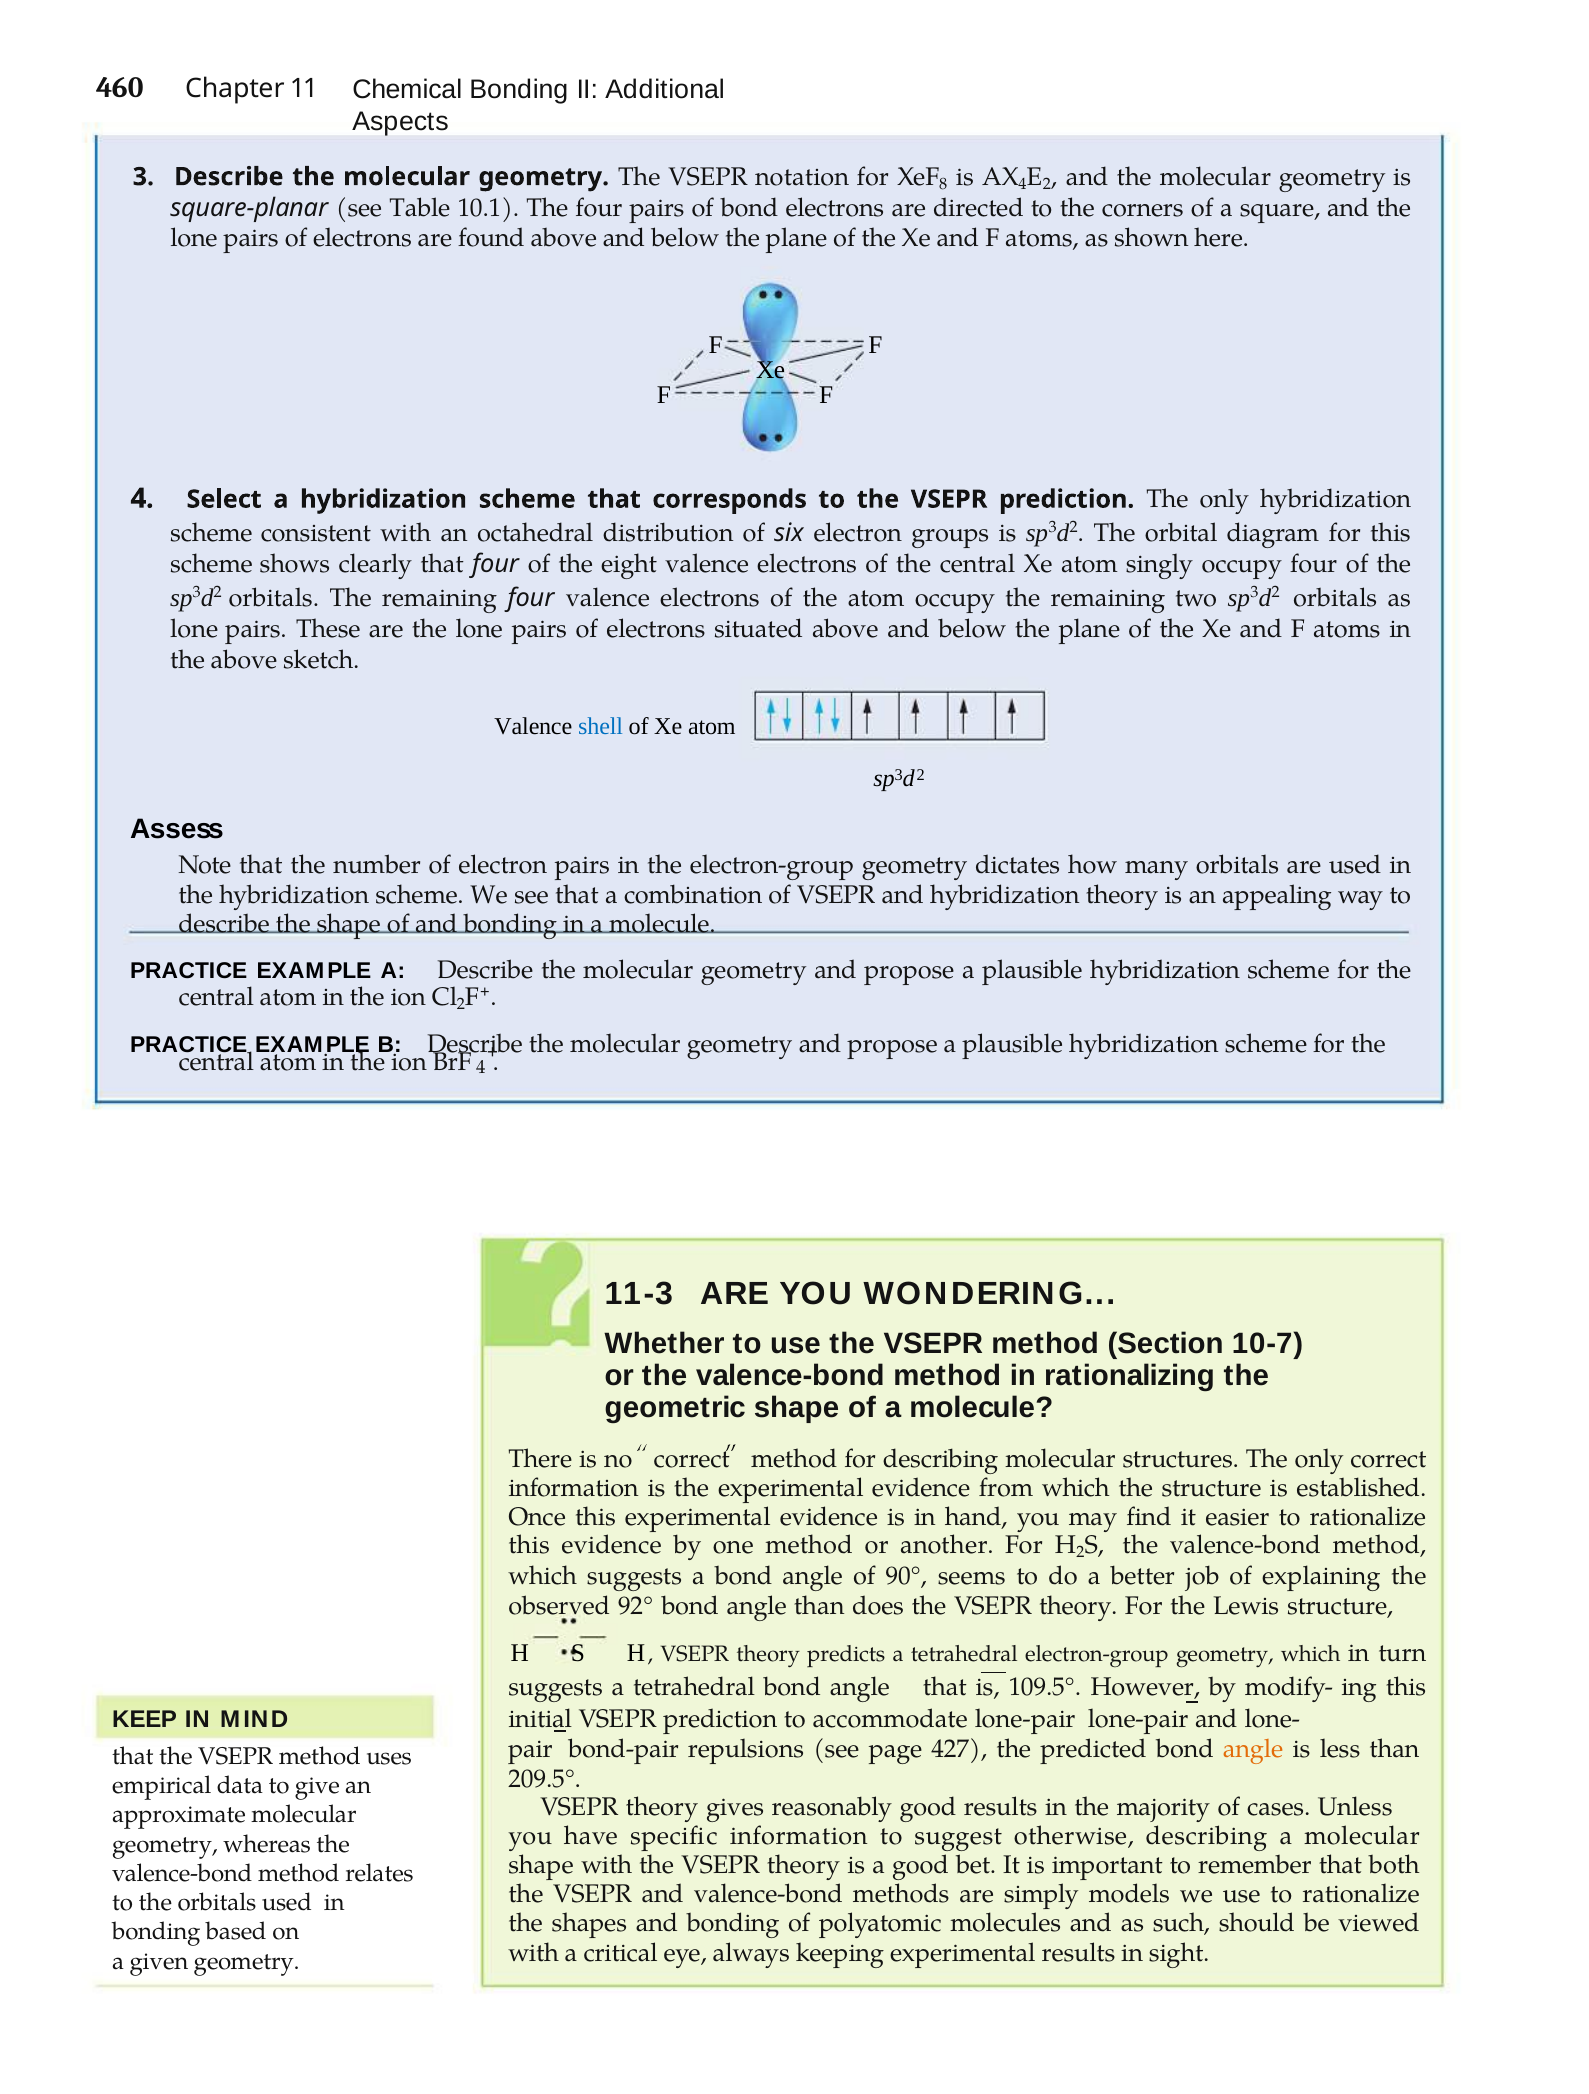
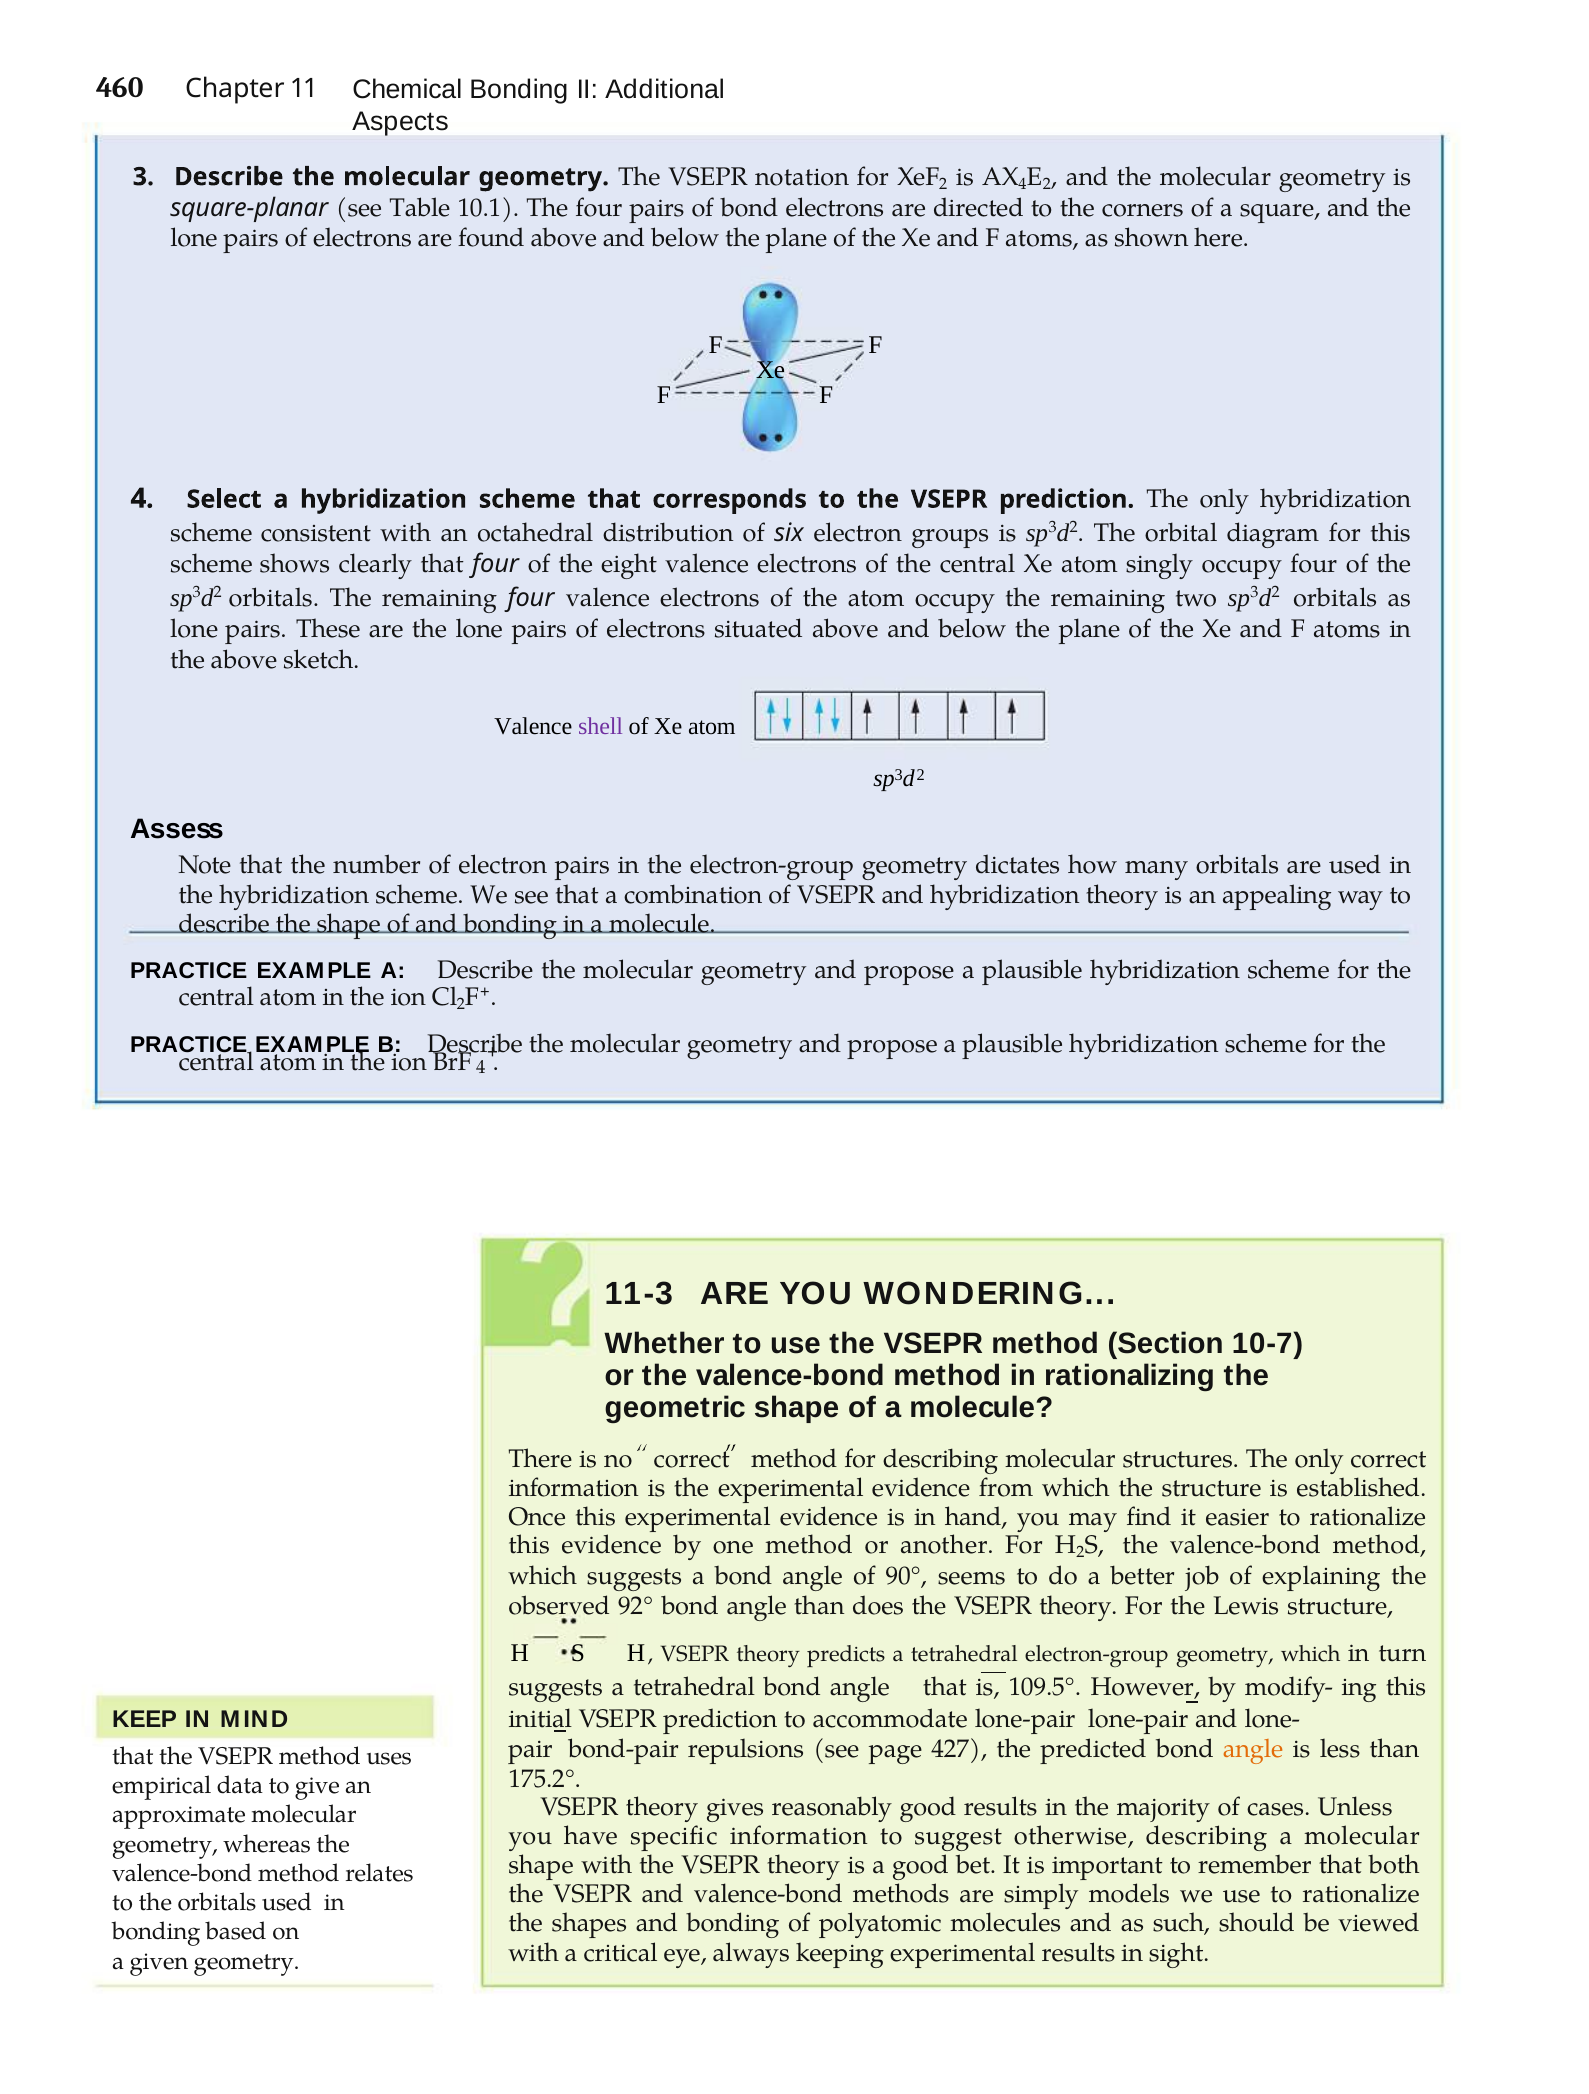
8: 8 -> 2 (943, 184)
shell colour: blue -> purple (601, 727)
209.5°: 209.5° -> 175.2° (545, 1779)
